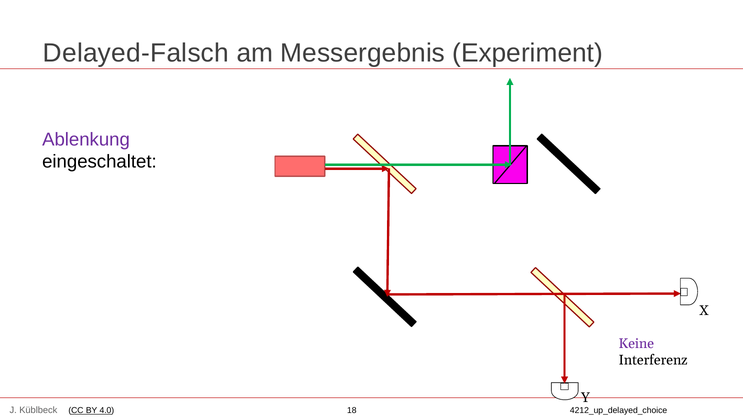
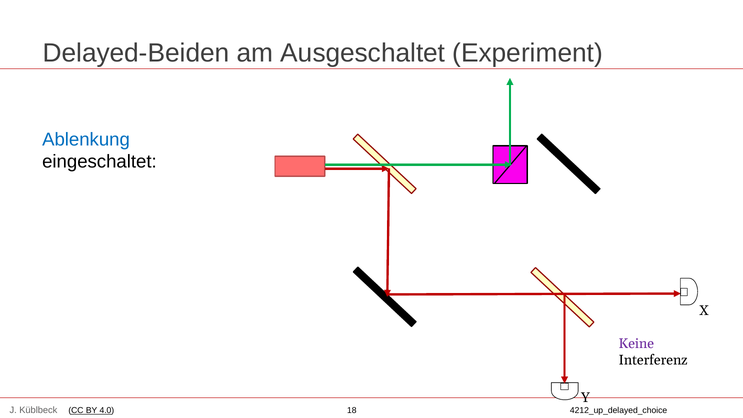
Delayed-Falsch: Delayed-Falsch -> Delayed-Beiden (136, 53)
Messergebnis: Messergebnis -> Ausgeschaltet (363, 53)
Ablenkung colour: purple -> blue (86, 139)
